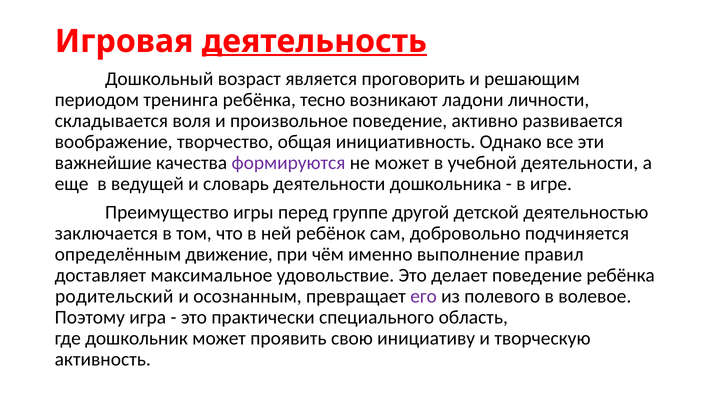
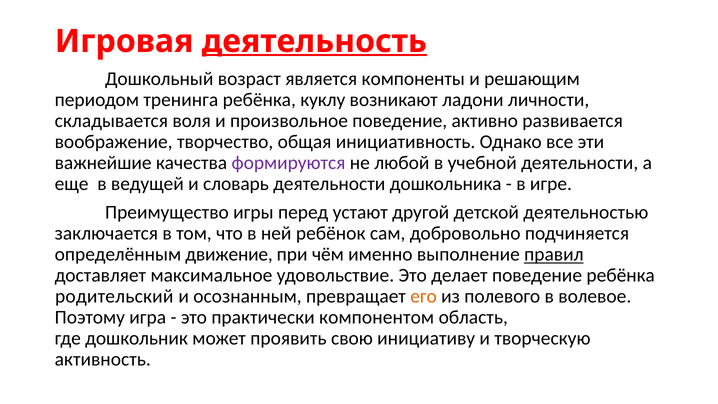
проговорить: проговорить -> компоненты (413, 79)
тесно: тесно -> куклу (323, 100)
не может: может -> любой (402, 163)
группе: группе -> устают (360, 212)
правил underline: none -> present (554, 254)
его colour: purple -> orange (424, 296)
специального: специального -> компонентом (377, 317)
